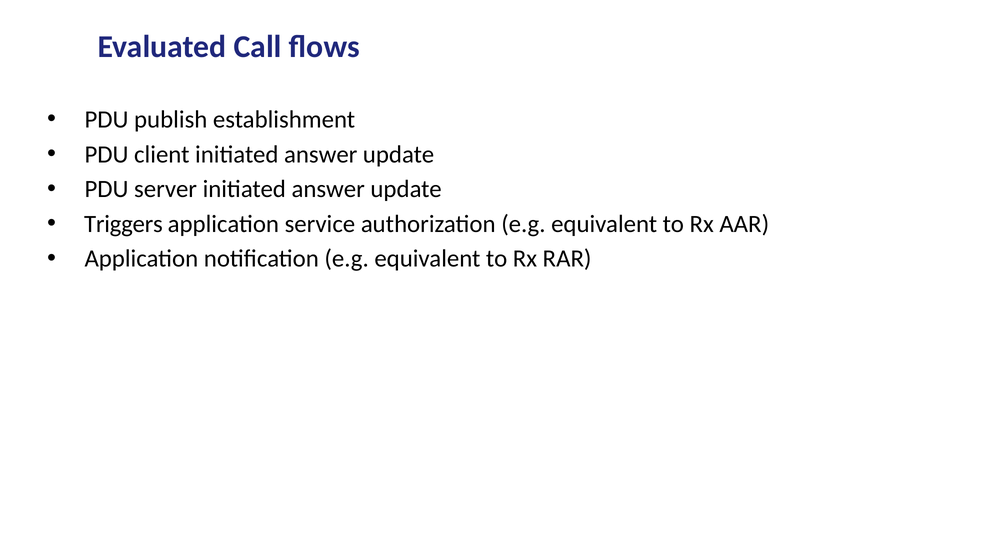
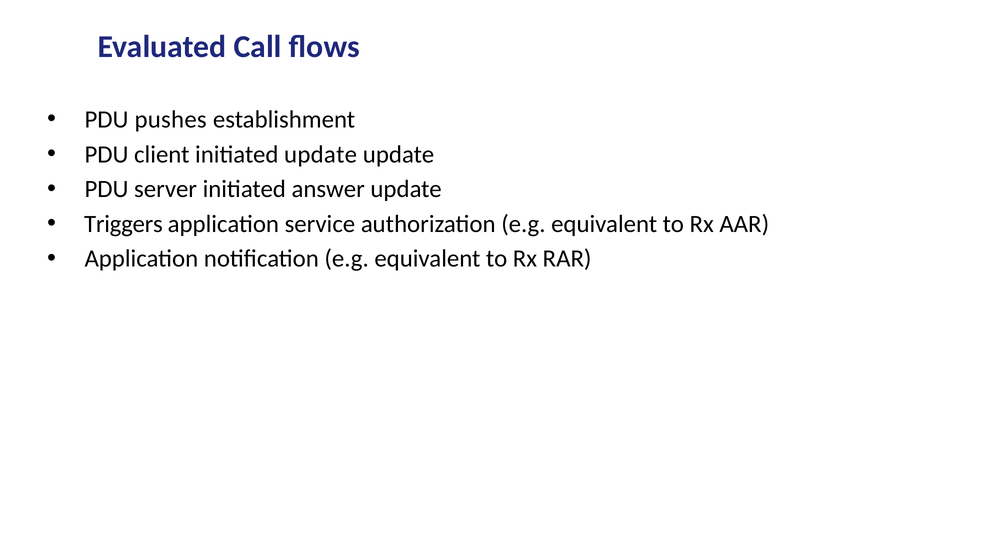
publish: publish -> pushes (171, 120)
client initiated answer: answer -> update (321, 154)
